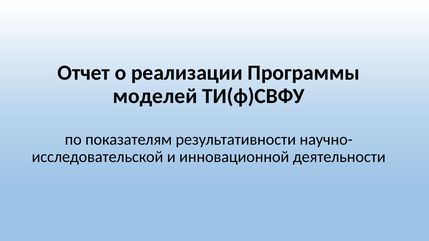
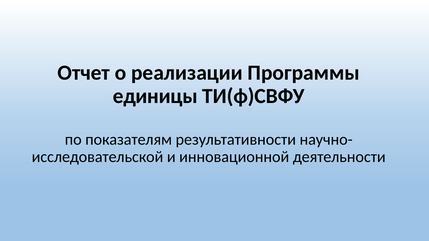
моделей: моделей -> единицы (155, 96)
